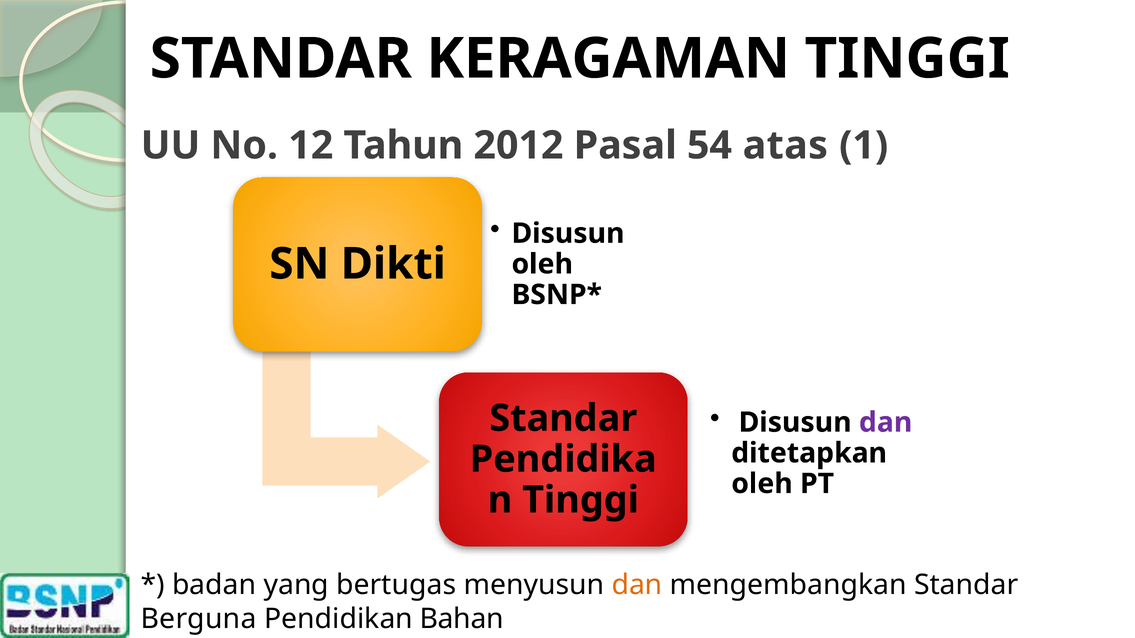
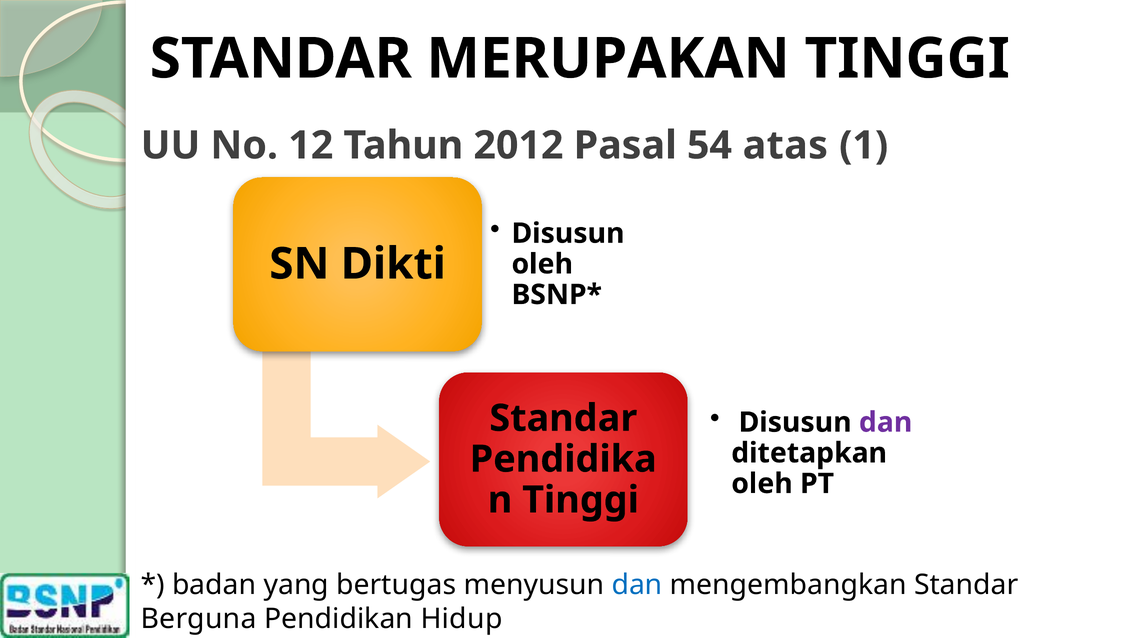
KERAGAMAN: KERAGAMAN -> MERUPAKAN (608, 59)
dan colour: orange -> blue (637, 585)
Bahan: Bahan -> Hidup (462, 619)
